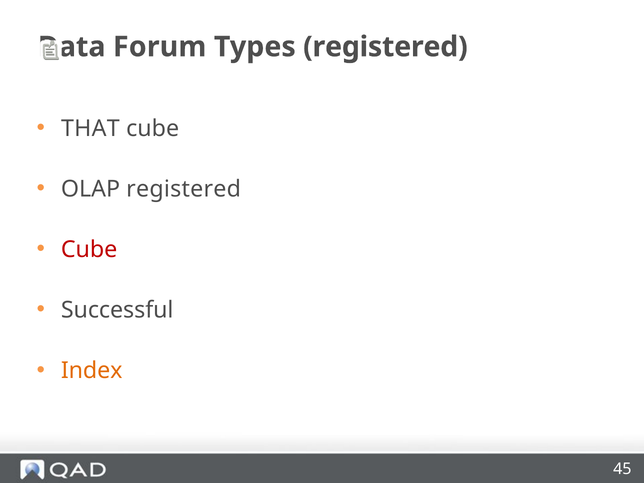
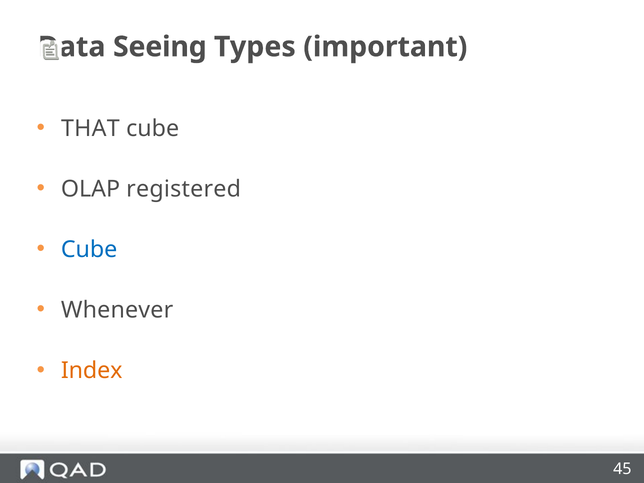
Forum: Forum -> Seeing (160, 47)
Types registered: registered -> important (385, 47)
Cube colour: red -> blue (89, 250)
Successful: Successful -> Whenever (117, 310)
